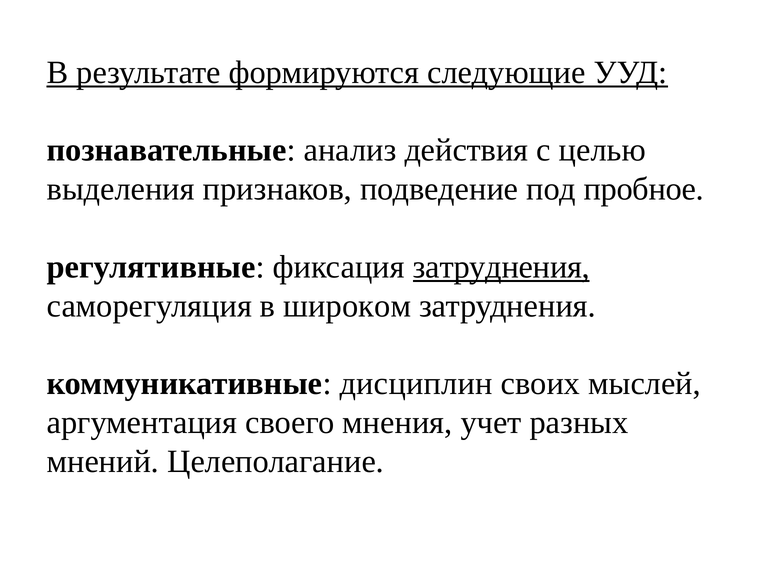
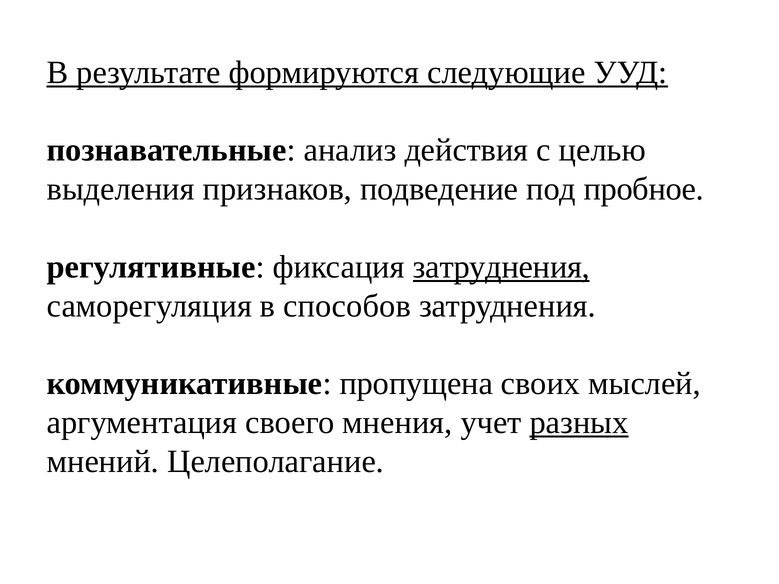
широком: широком -> способов (347, 306)
дисциплин: дисциплин -> пропущена (416, 384)
разных underline: none -> present (579, 423)
